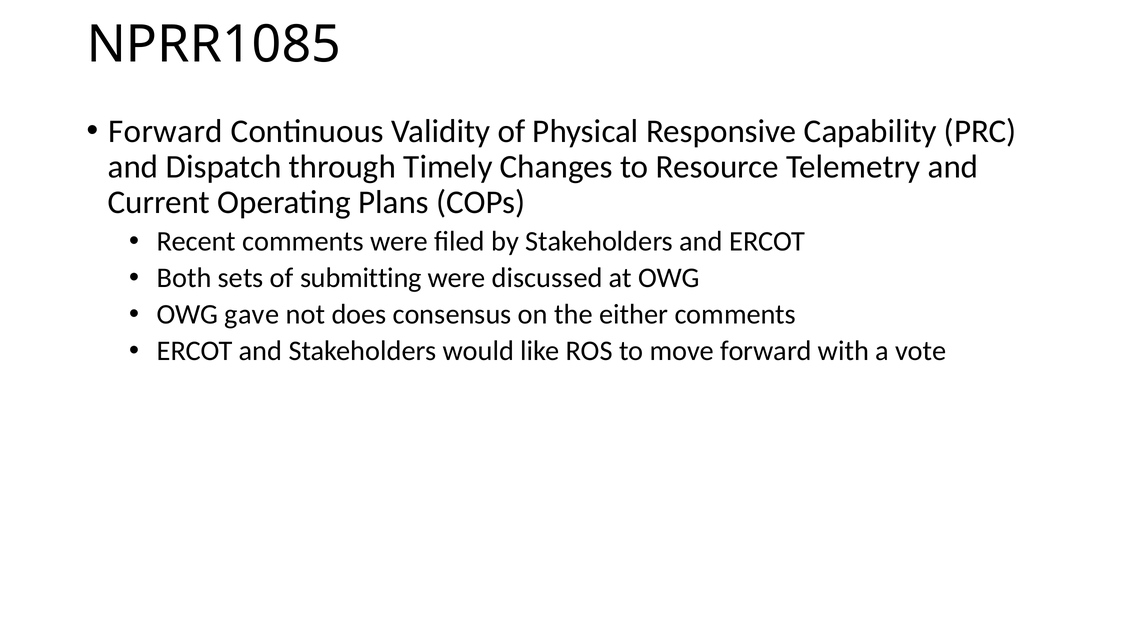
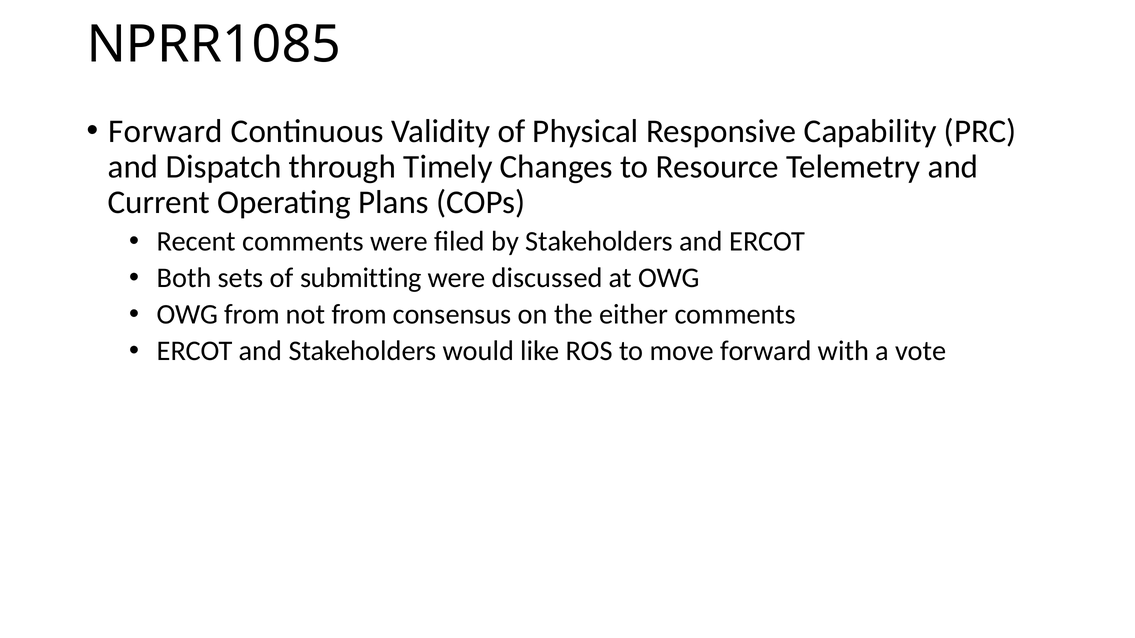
OWG gave: gave -> from (252, 315)
not does: does -> from (359, 315)
